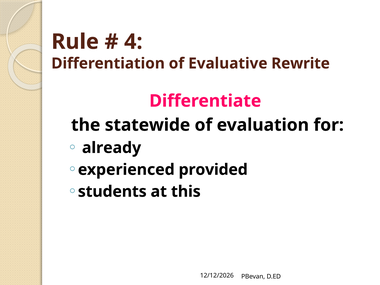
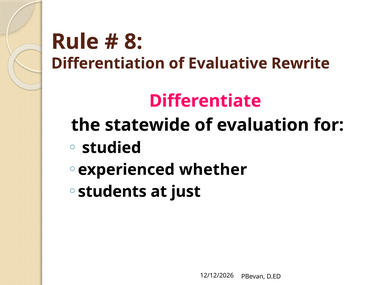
4: 4 -> 8 (133, 42)
already: already -> studied (112, 148)
provided: provided -> whether (213, 170)
this: this -> just (186, 192)
